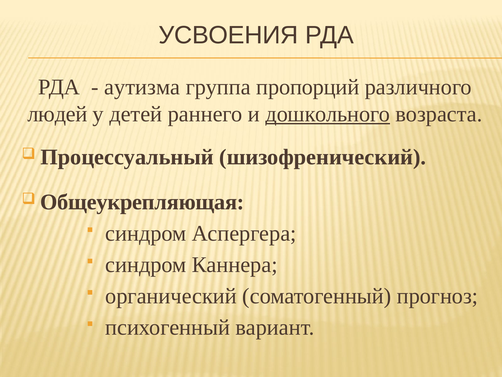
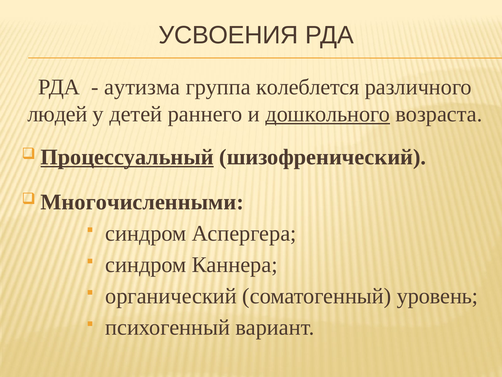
пропорций: пропорций -> колеблется (308, 87)
Процессуальный underline: none -> present (127, 157)
Общеукрепляющая: Общеукрепляющая -> Многочисленными (142, 202)
прогноз: прогноз -> уровень (437, 296)
